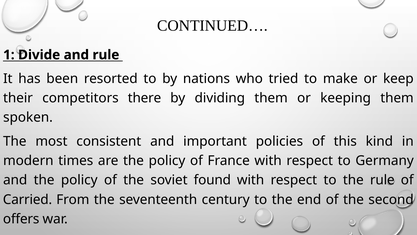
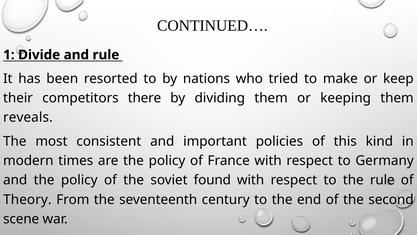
spoken: spoken -> reveals (28, 117)
Carried: Carried -> Theory (27, 199)
offers: offers -> scene (21, 219)
